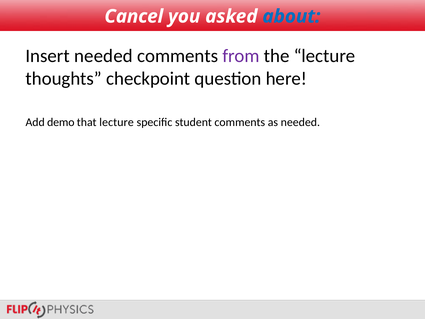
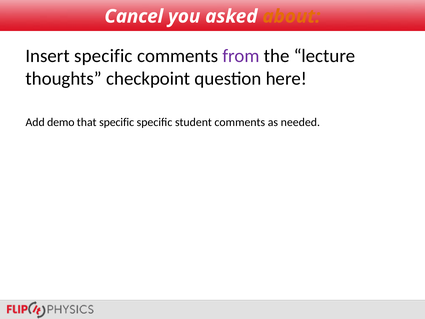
about colour: blue -> orange (291, 16)
Insert needed: needed -> specific (103, 56)
that lecture: lecture -> specific (117, 122)
